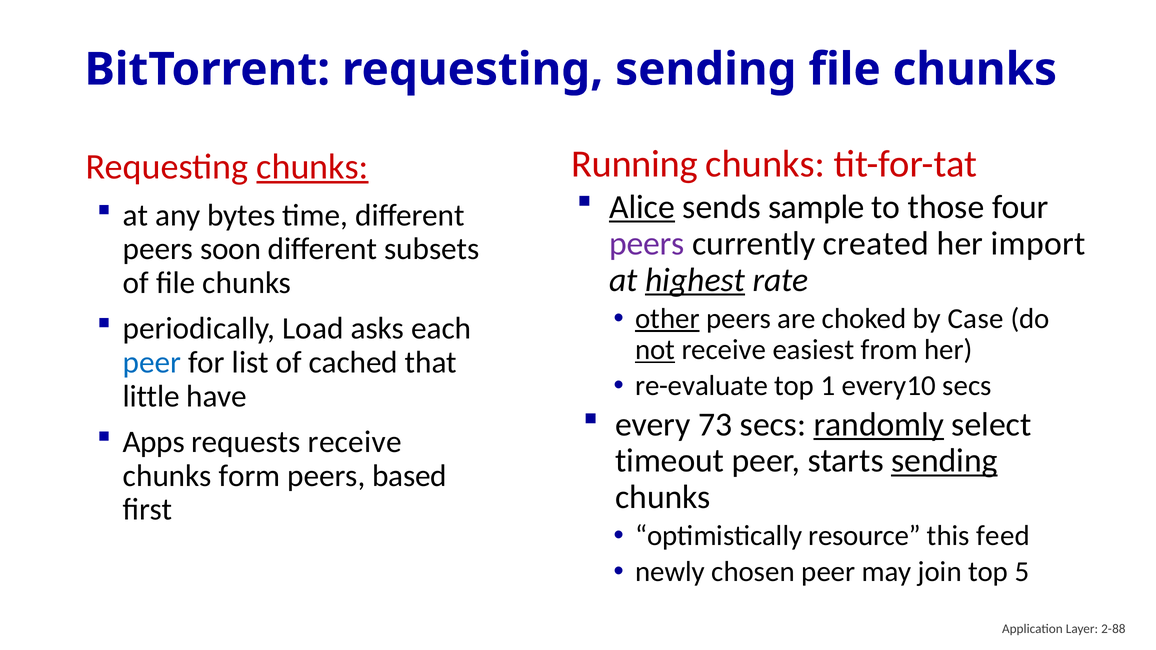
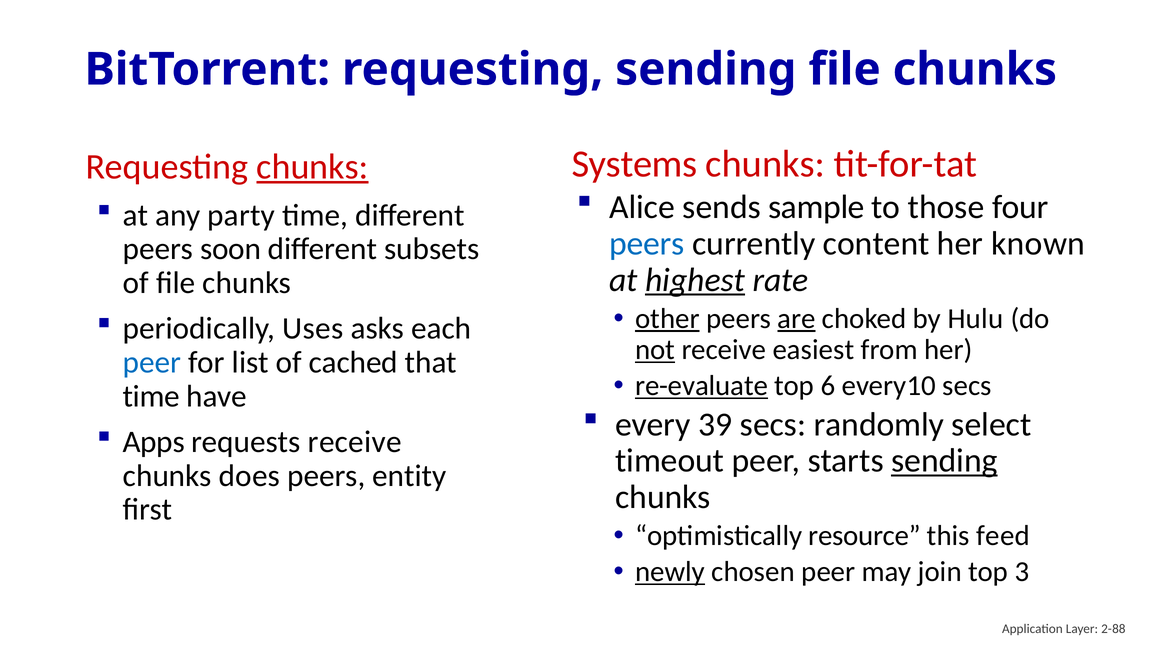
Running: Running -> Systems (635, 164)
Alice underline: present -> none (642, 207)
bytes: bytes -> party (241, 215)
peers colour: purple -> blue (647, 244)
created: created -> content (876, 244)
import: import -> known (1038, 244)
are underline: none -> present (796, 319)
Case: Case -> Hulu (976, 319)
Load: Load -> Uses (313, 329)
re-evaluate underline: none -> present (702, 386)
1: 1 -> 6 (828, 386)
little: little -> time (151, 396)
73: 73 -> 39 (715, 425)
randomly underline: present -> none (879, 425)
form: form -> does (249, 476)
based: based -> entity (409, 476)
newly underline: none -> present (670, 572)
5: 5 -> 3 (1022, 572)
